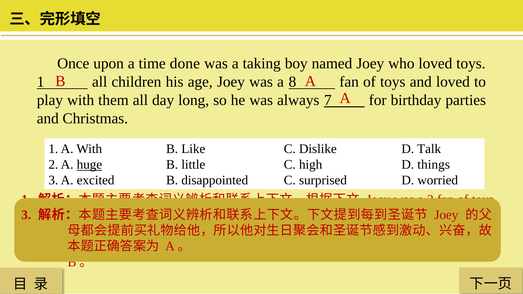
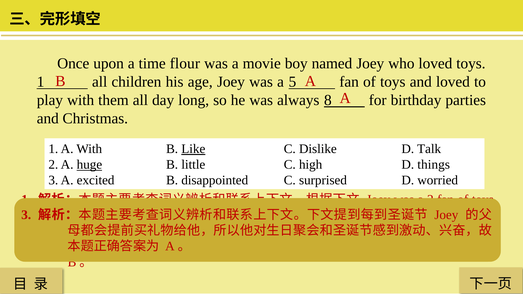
done: done -> flour (185, 64)
taking: taking -> movie (262, 64)
8: 8 -> 5 (292, 82)
7: 7 -> 8 (328, 100)
Like underline: none -> present (193, 149)
